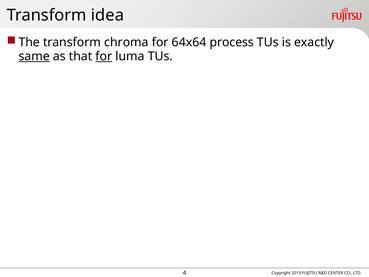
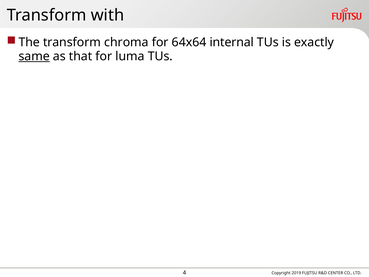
idea: idea -> with (107, 15)
process: process -> internal (232, 42)
for underline: present -> none (104, 56)
